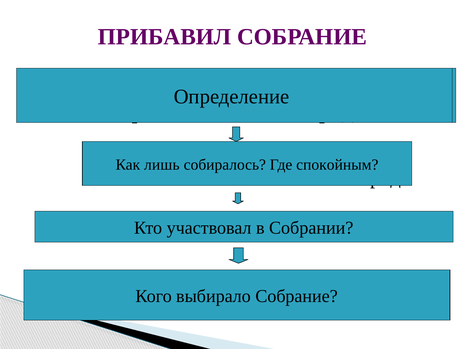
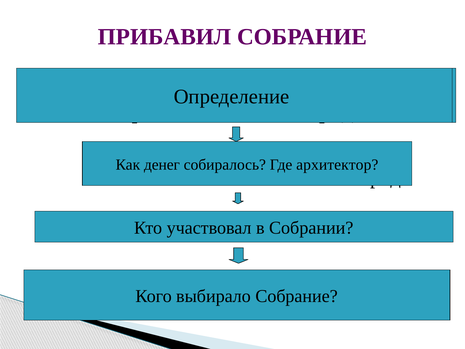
лишь: лишь -> денег (162, 164)
спокойным: спокойным -> архитектор (337, 164)
